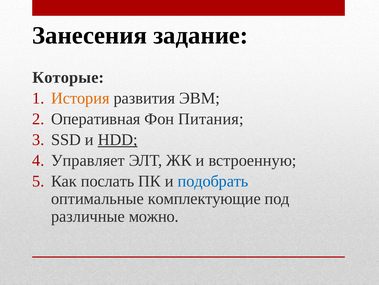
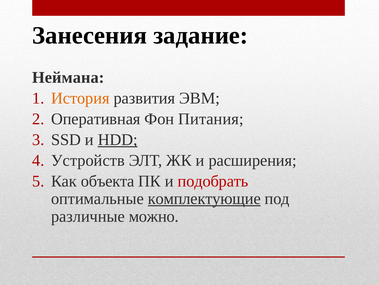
Которые: Которые -> Неймана (68, 77)
Управляет: Управляет -> Устройств (88, 160)
встроенную: встроенную -> расширения (253, 160)
послать: послать -> объекта (108, 181)
подобрать colour: blue -> red (213, 181)
комплектующие underline: none -> present (204, 198)
